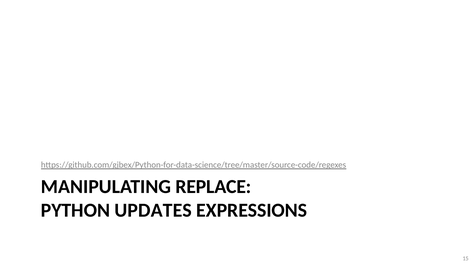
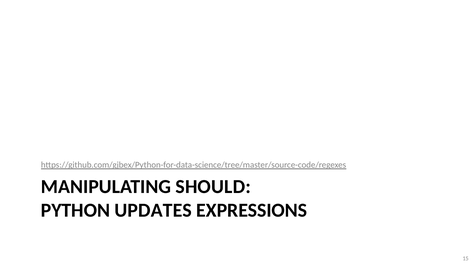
REPLACE: REPLACE -> SHOULD (213, 186)
